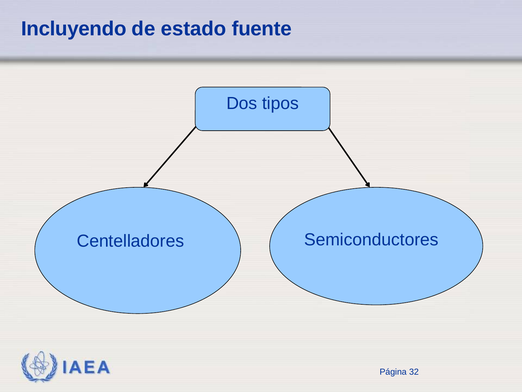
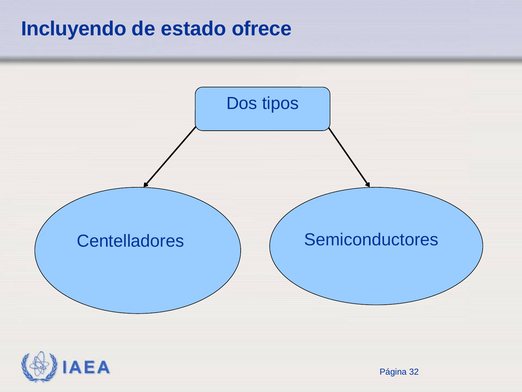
fuente: fuente -> ofrece (262, 29)
